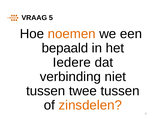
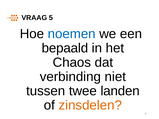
noemen colour: orange -> blue (72, 34)
Iedere: Iedere -> Chaos (72, 63)
twee tussen: tussen -> landen (120, 91)
